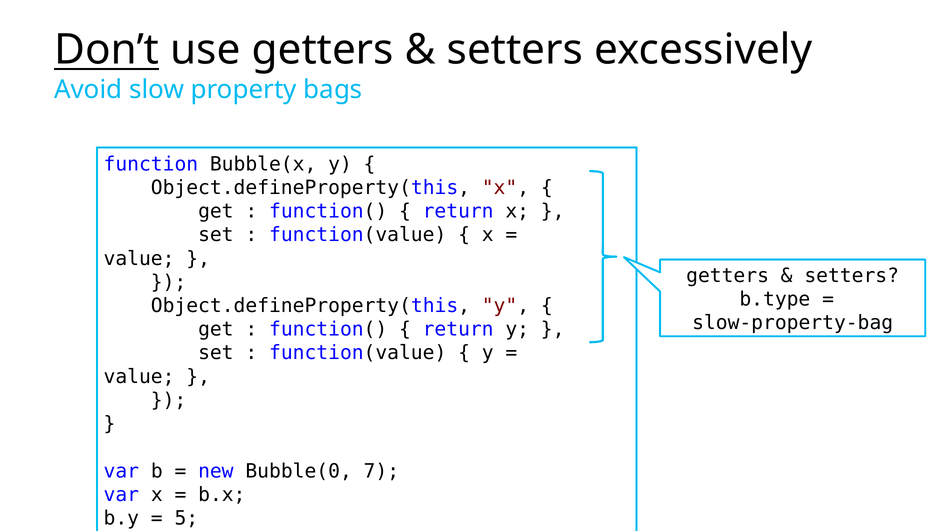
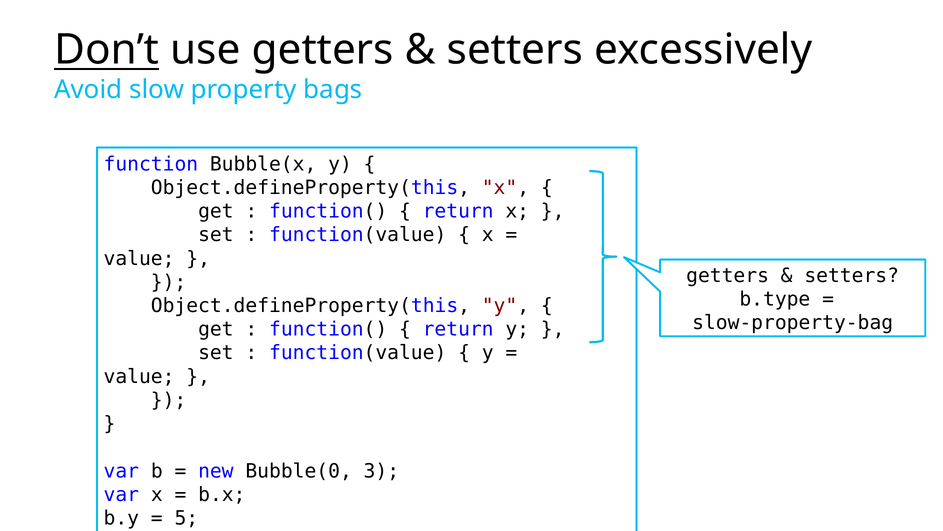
7: 7 -> 3 (381, 470)
